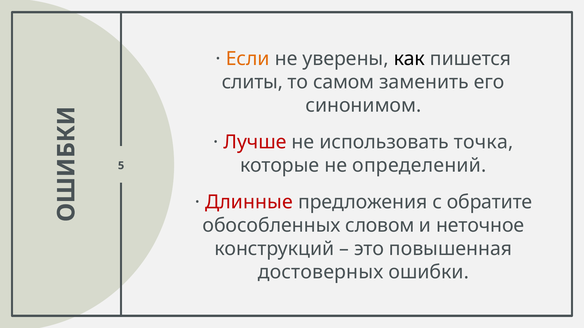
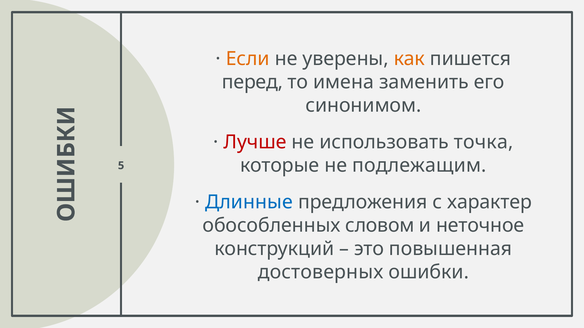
как colour: black -> orange (409, 59)
слиты: слиты -> перед (252, 82)
самом: самом -> имена (344, 82)
определений: определений -> подлежащим (419, 166)
Длинные colour: red -> blue (249, 202)
обратите: обратите -> характер (490, 202)
